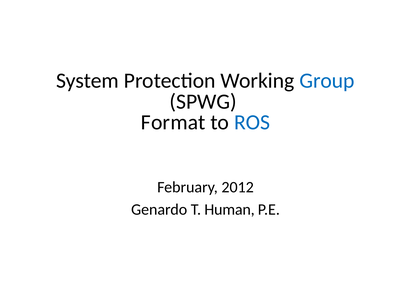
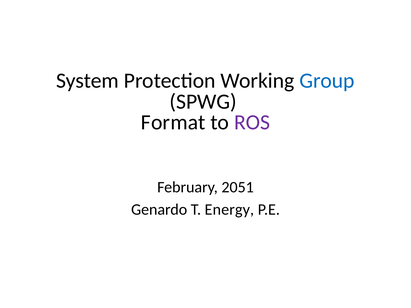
ROS colour: blue -> purple (252, 122)
2012: 2012 -> 2051 (238, 187)
Human: Human -> Energy (229, 210)
